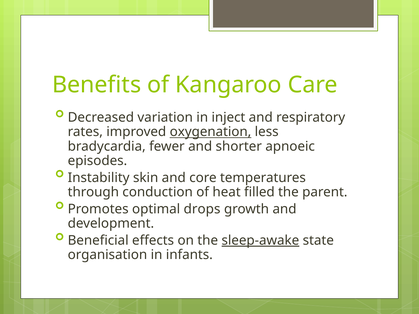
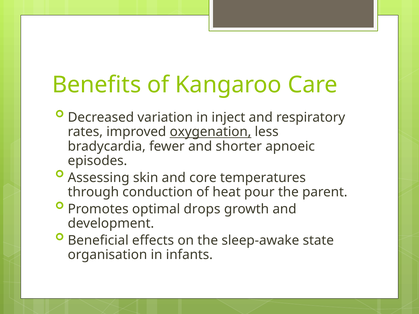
Instability: Instability -> Assessing (99, 178)
filled: filled -> pour (259, 192)
sleep-awake underline: present -> none (260, 241)
